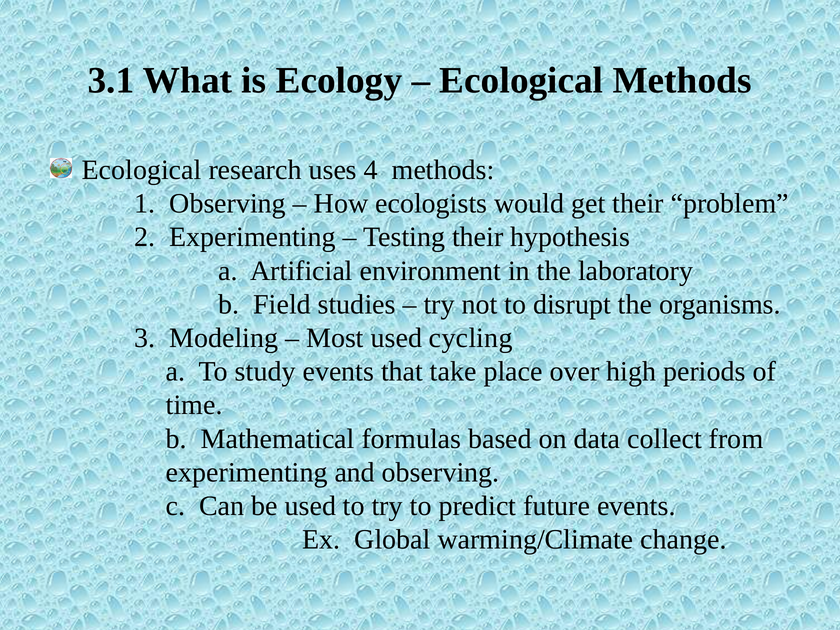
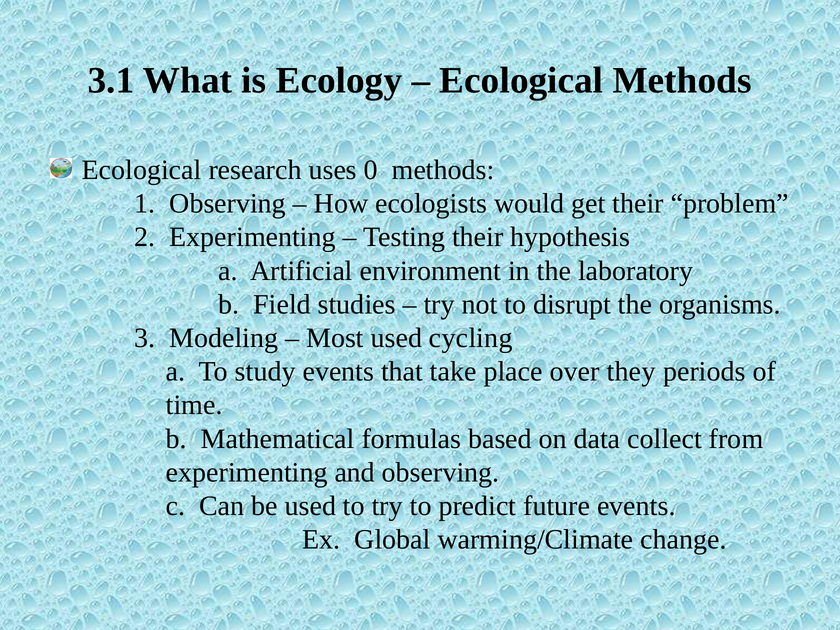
4: 4 -> 0 (371, 170)
high: high -> they (631, 372)
